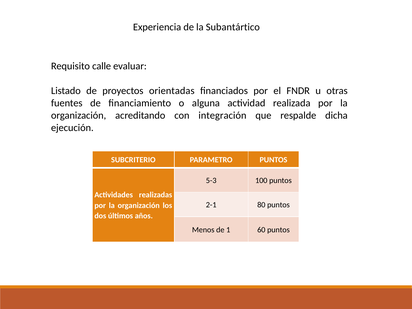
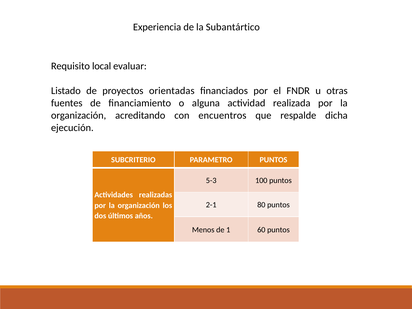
calle: calle -> local (102, 66)
integración: integración -> encuentros (222, 116)
